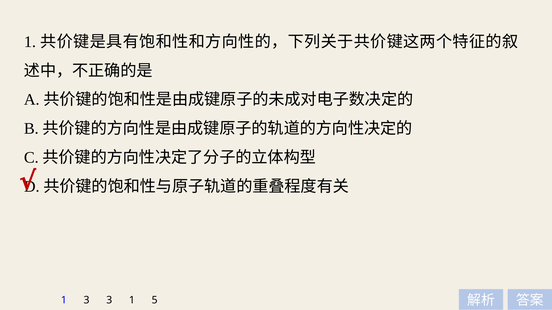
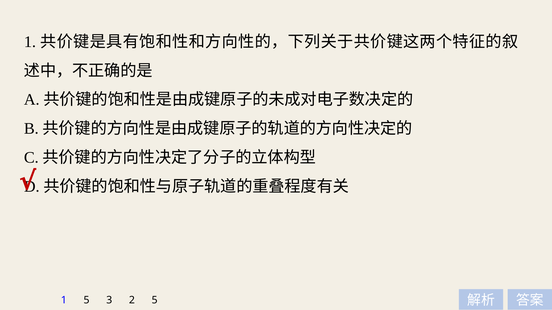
1 3: 3 -> 5 (87, 301)
3 1: 1 -> 2 (132, 301)
